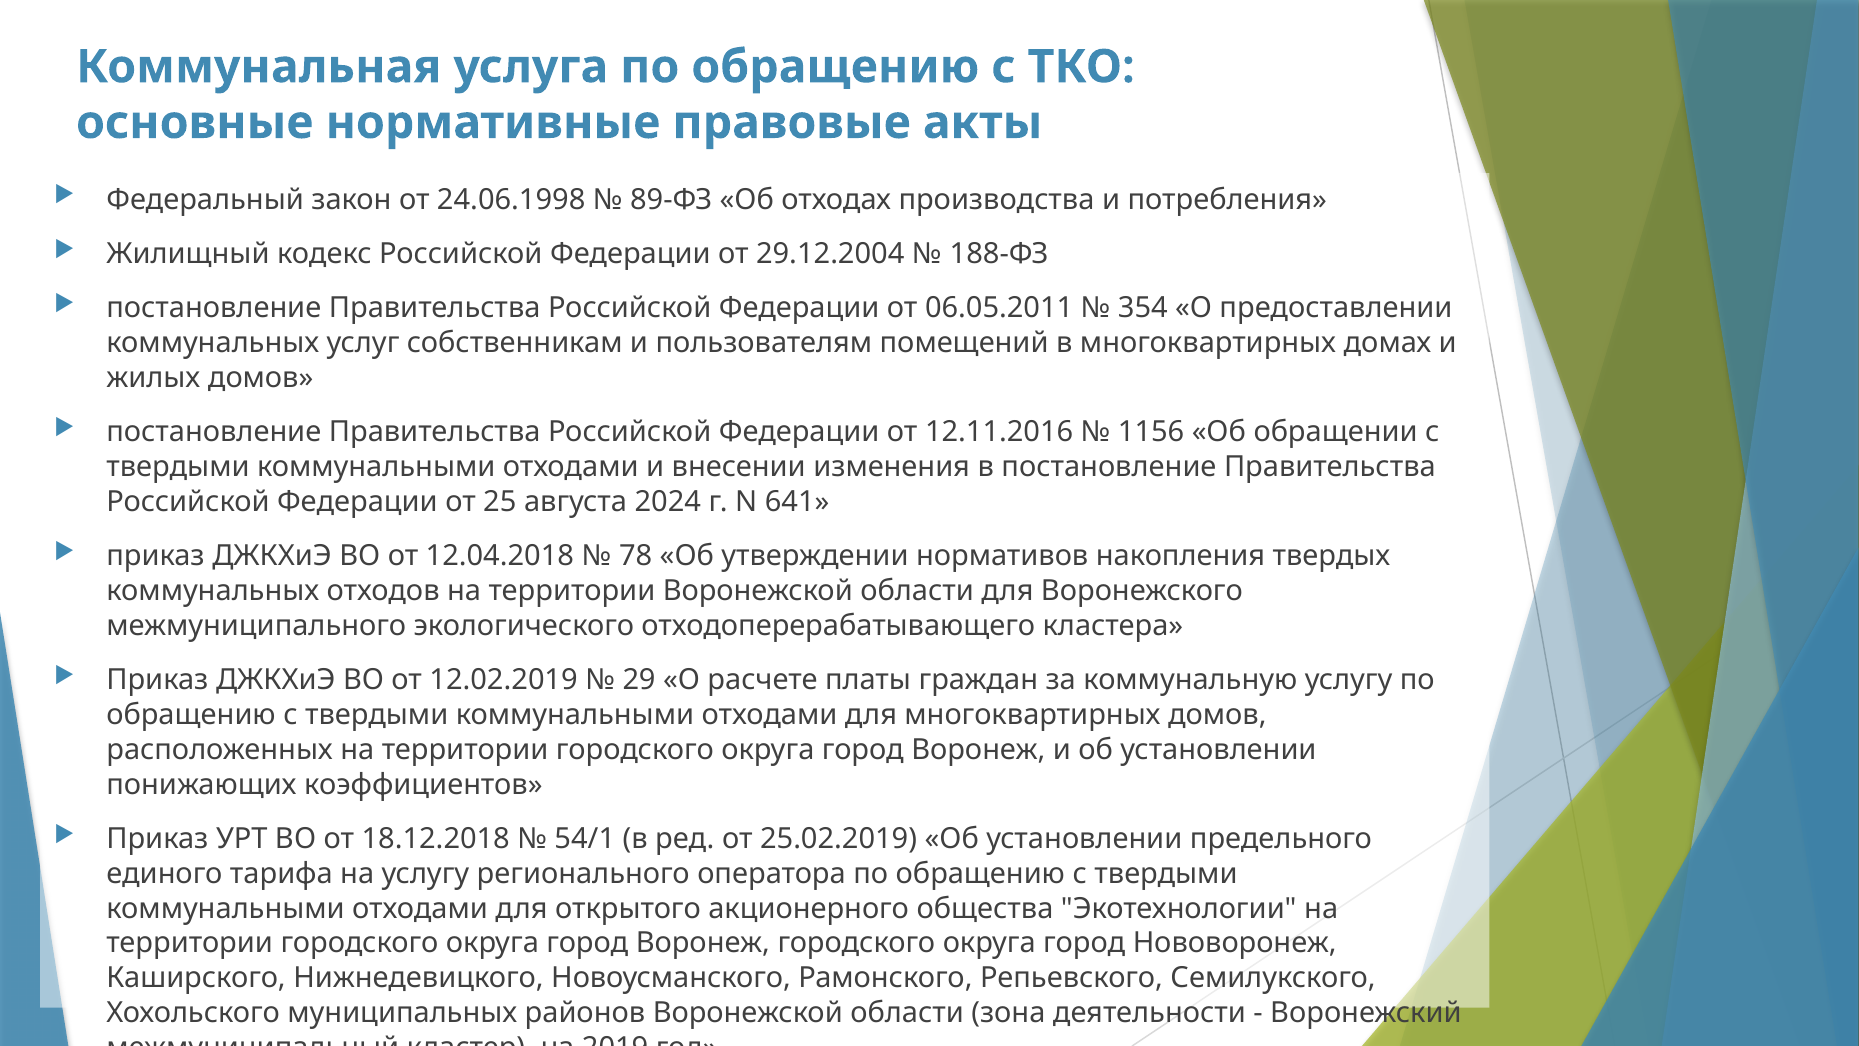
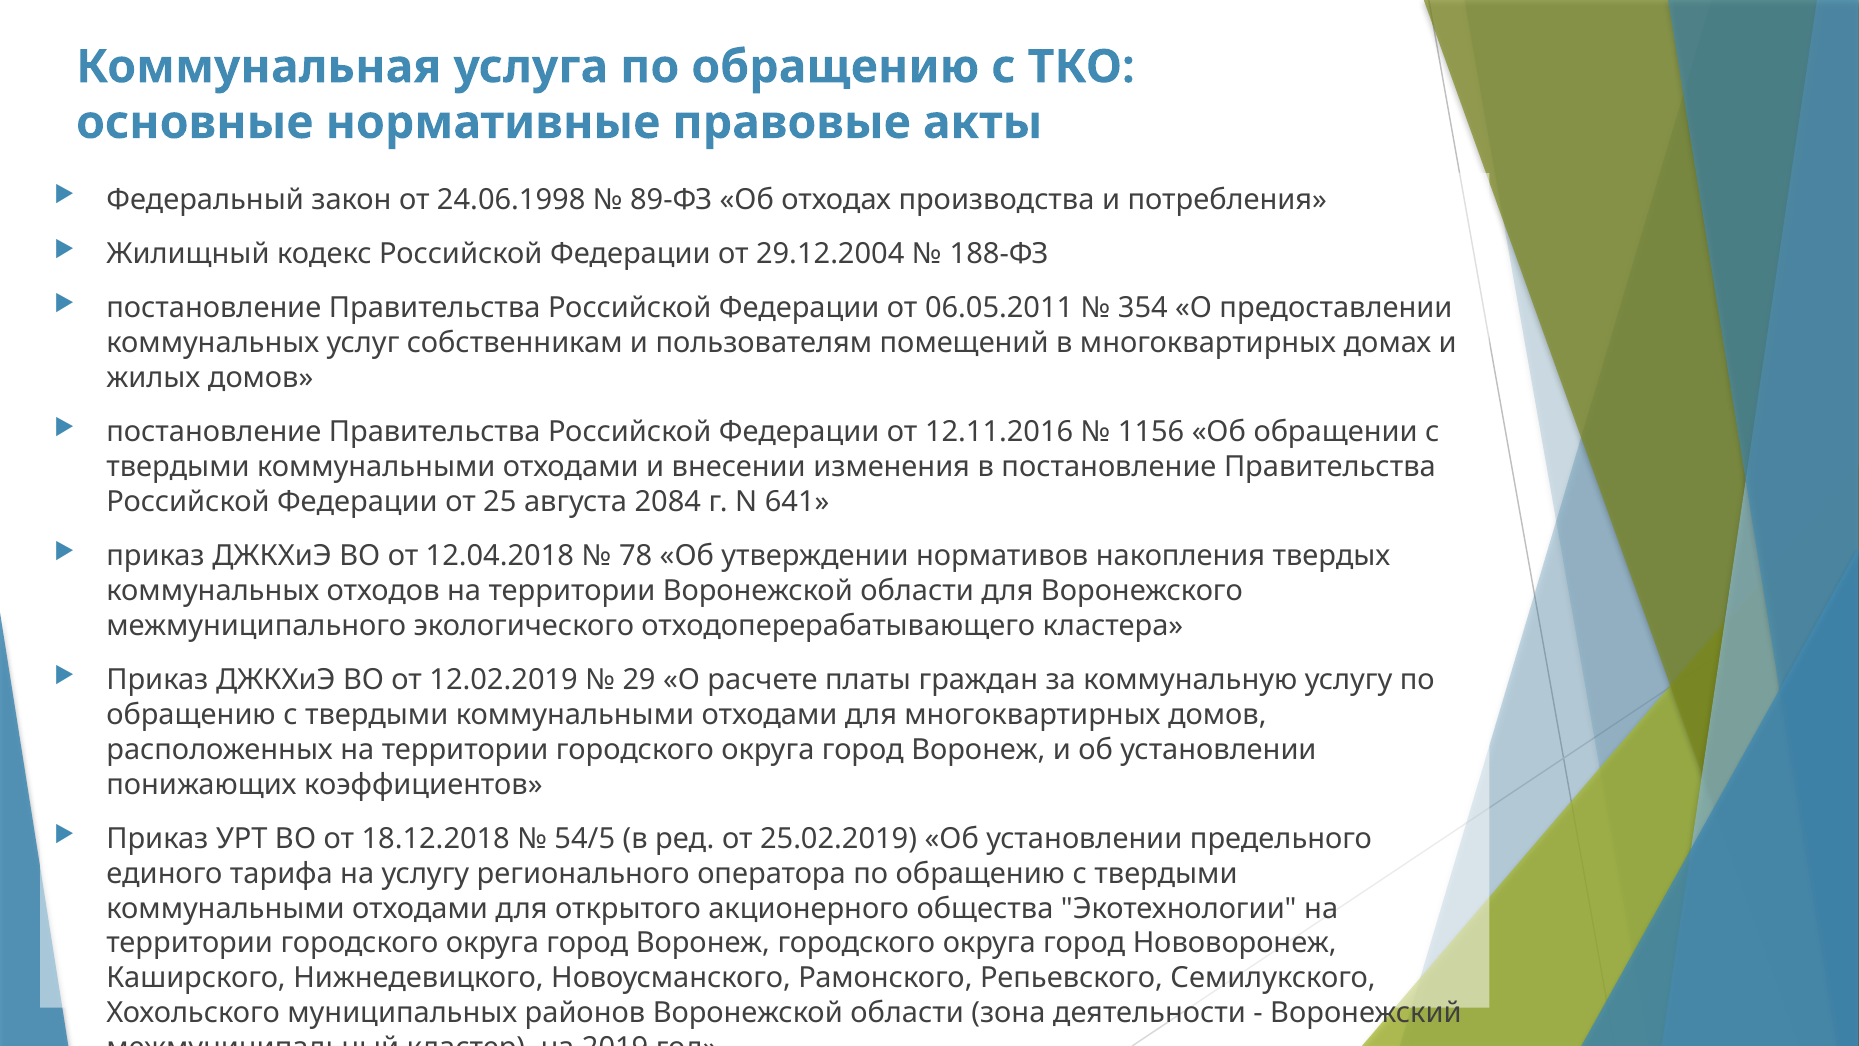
2024: 2024 -> 2084 (668, 502)
54/1: 54/1 -> 54/5 (585, 839)
